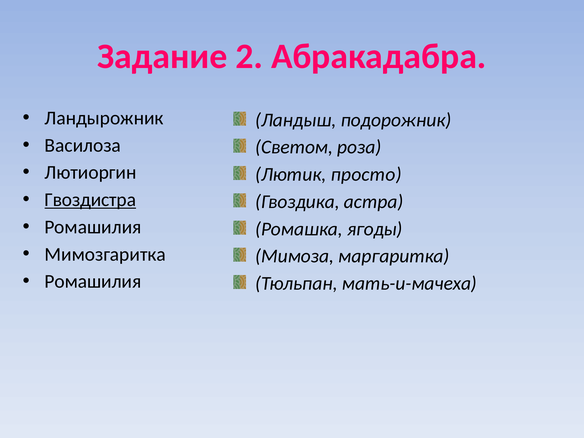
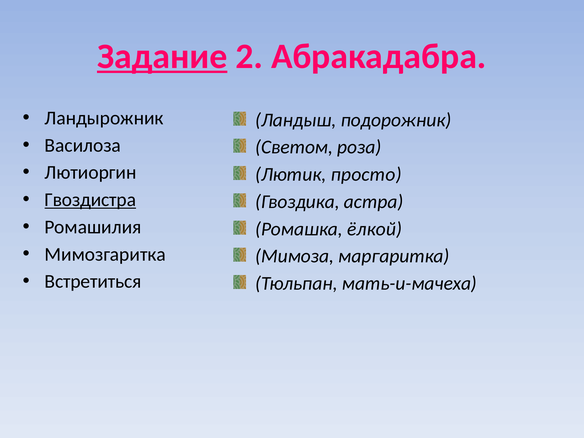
Задание underline: none -> present (162, 57)
ягоды: ягоды -> ёлкой (375, 229)
Ромашилия: Ромашилия -> Встретиться (93, 282)
